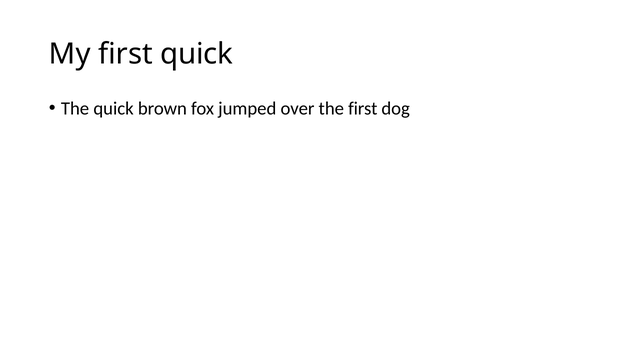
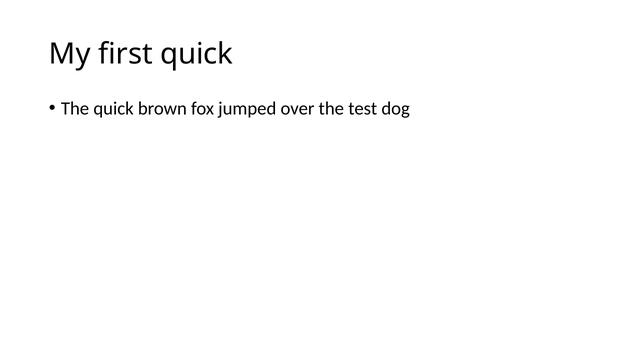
the first: first -> test (363, 109)
